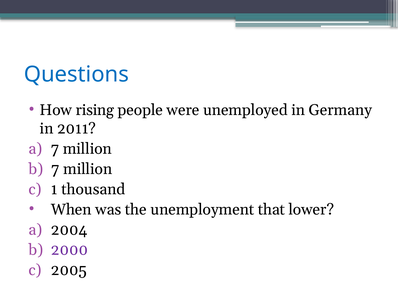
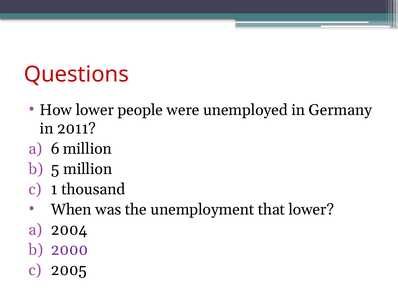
Questions colour: blue -> red (76, 74)
How rising: rising -> lower (95, 110)
7: 7 -> 6 (55, 149)
7: 7 -> 5 (55, 169)
